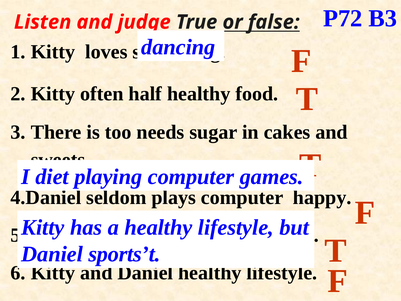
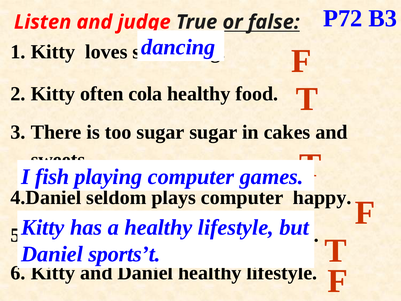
half: half -> cola (145, 94)
too needs: needs -> sugar (160, 132)
diet: diet -> fish (52, 177)
